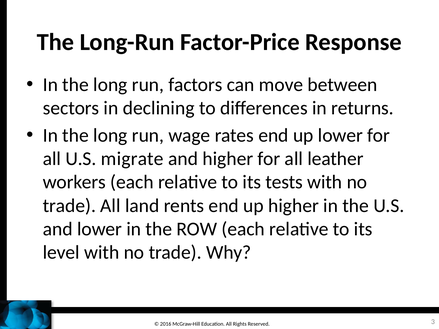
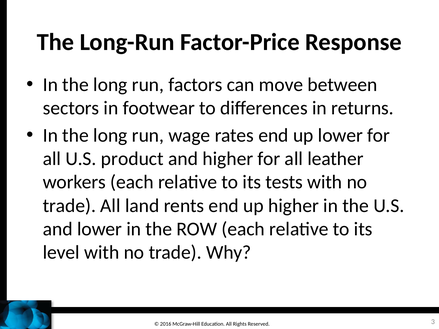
declining: declining -> footwear (159, 108)
migrate: migrate -> product (132, 159)
